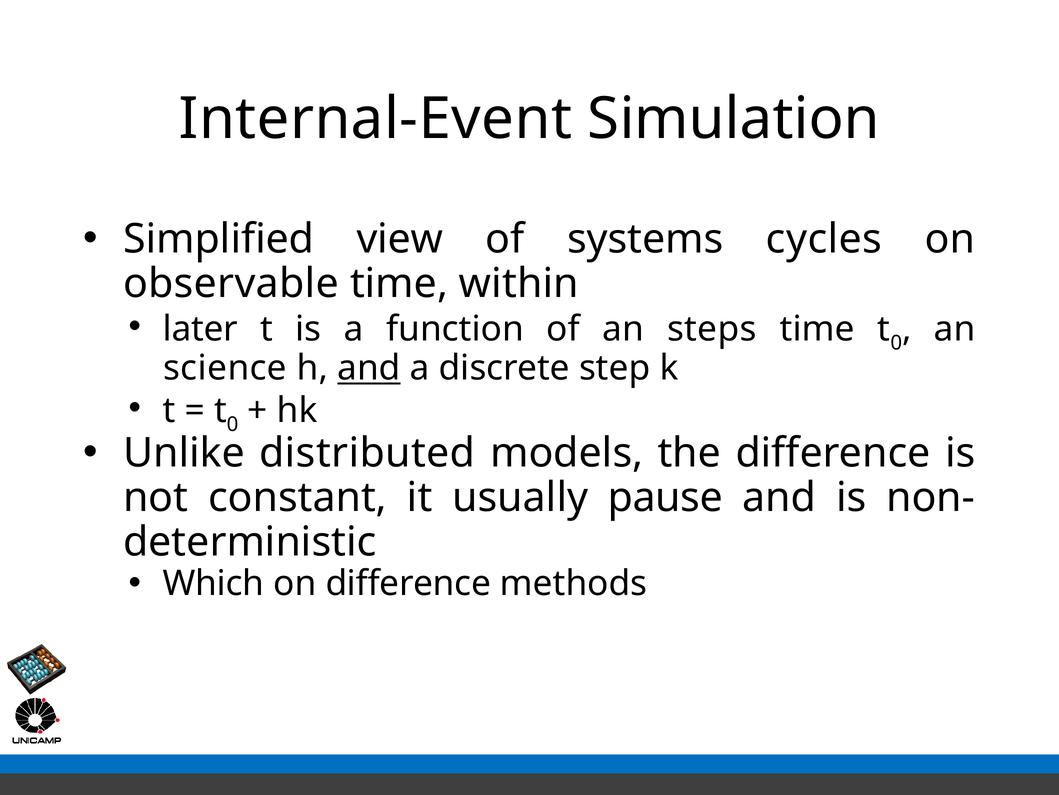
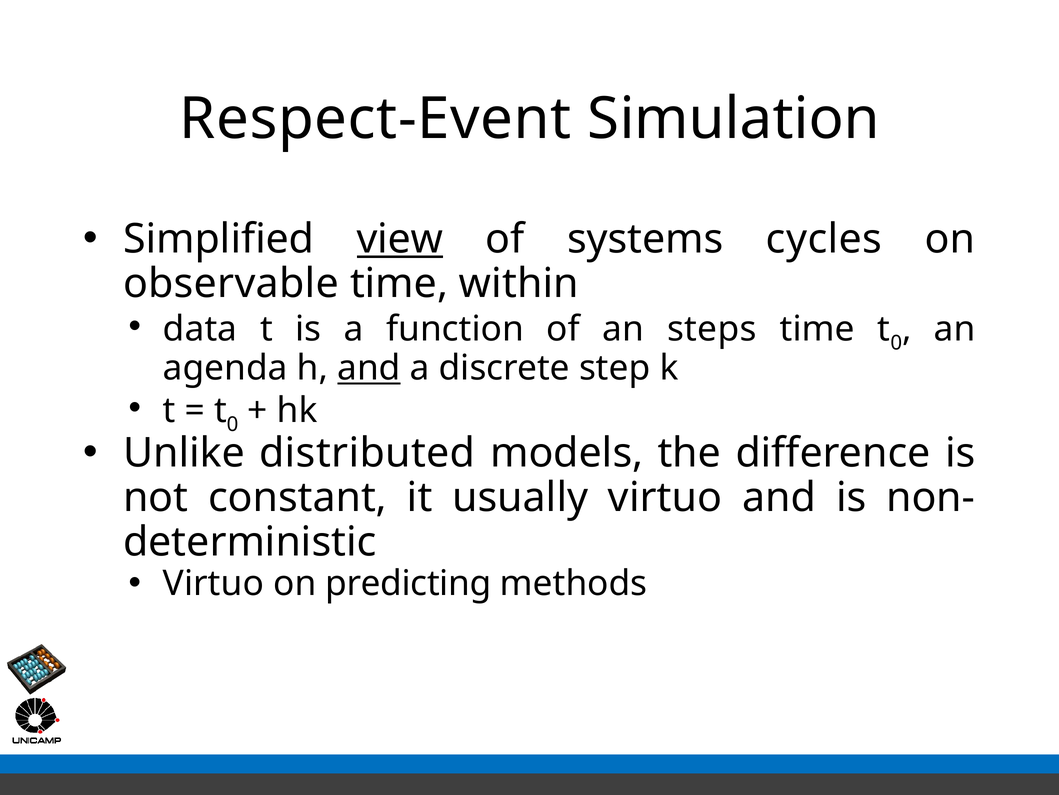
Internal-Event: Internal-Event -> Respect-Event (375, 119)
view underline: none -> present (400, 239)
later: later -> data (200, 329)
science: science -> agenda (225, 368)
usually pause: pause -> virtuo (665, 497)
Which: Which -> Virtuo (213, 583)
on difference: difference -> predicting (408, 583)
